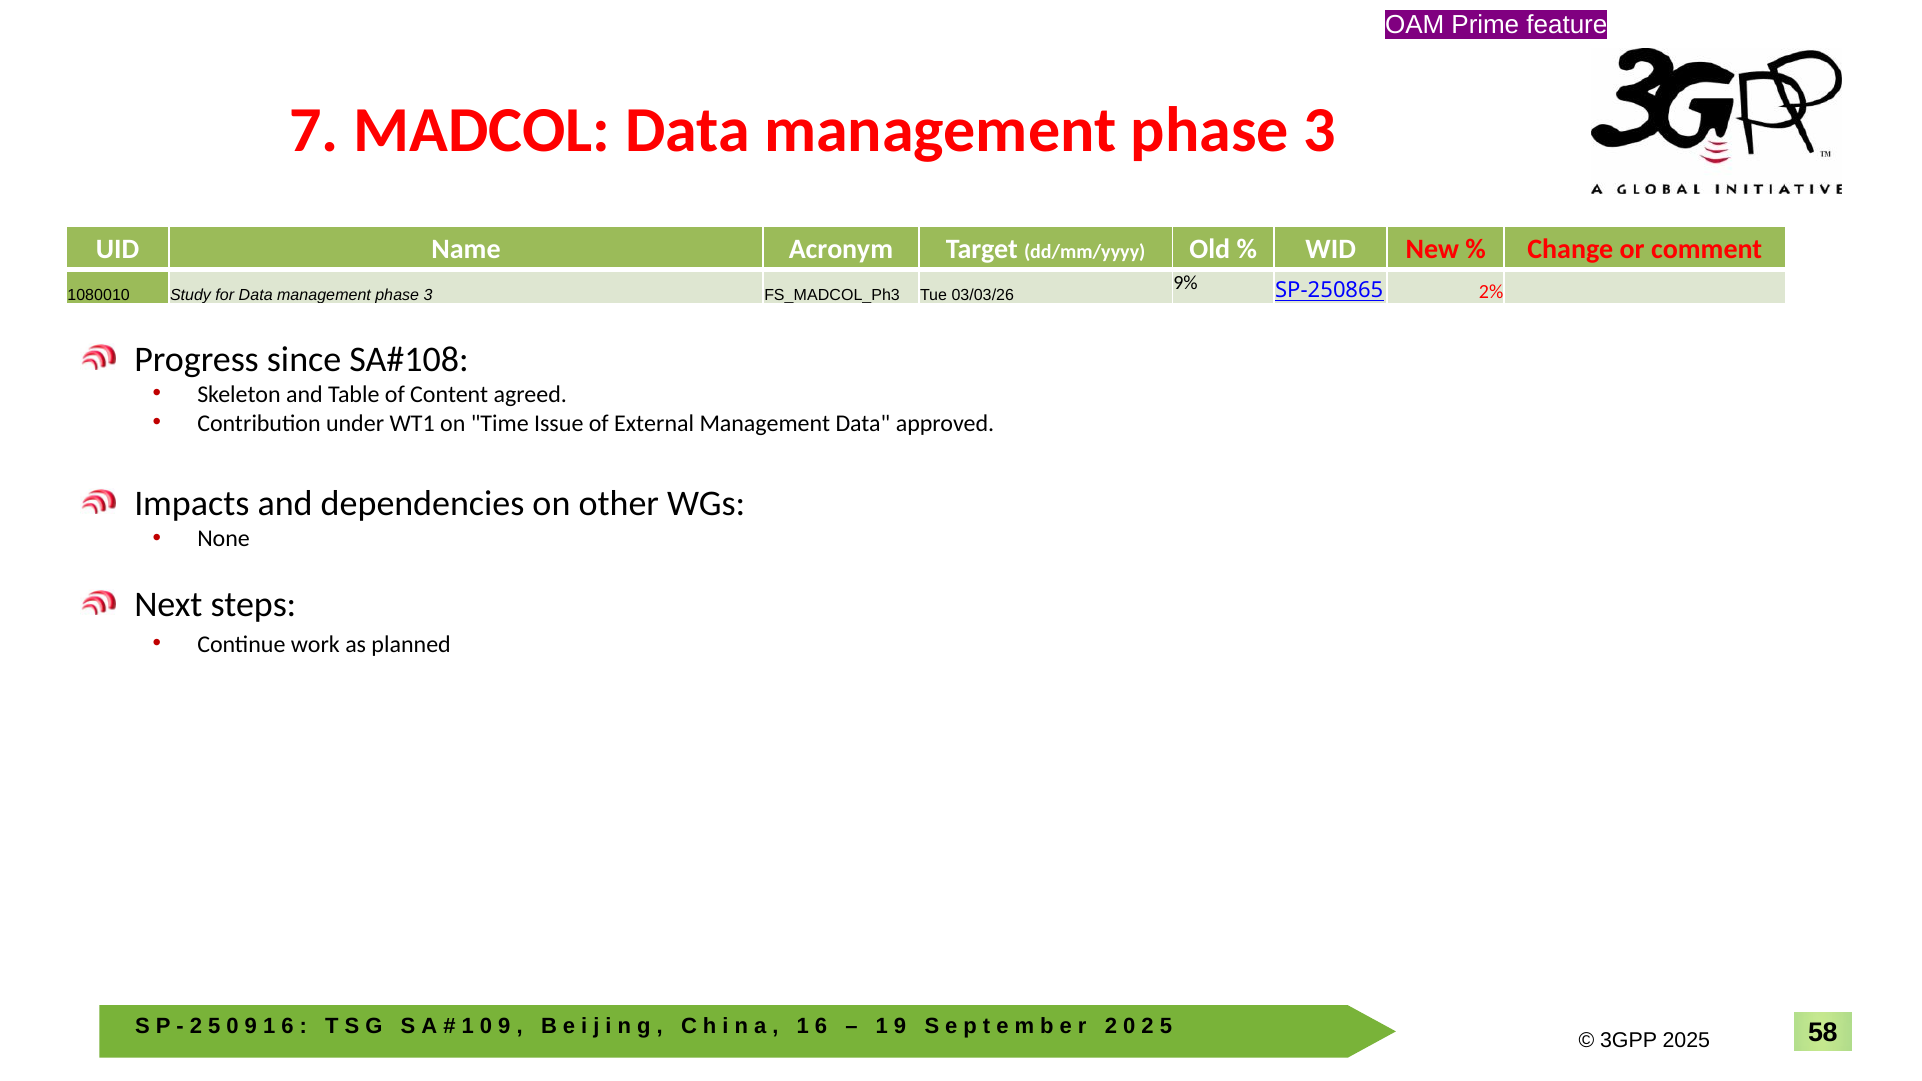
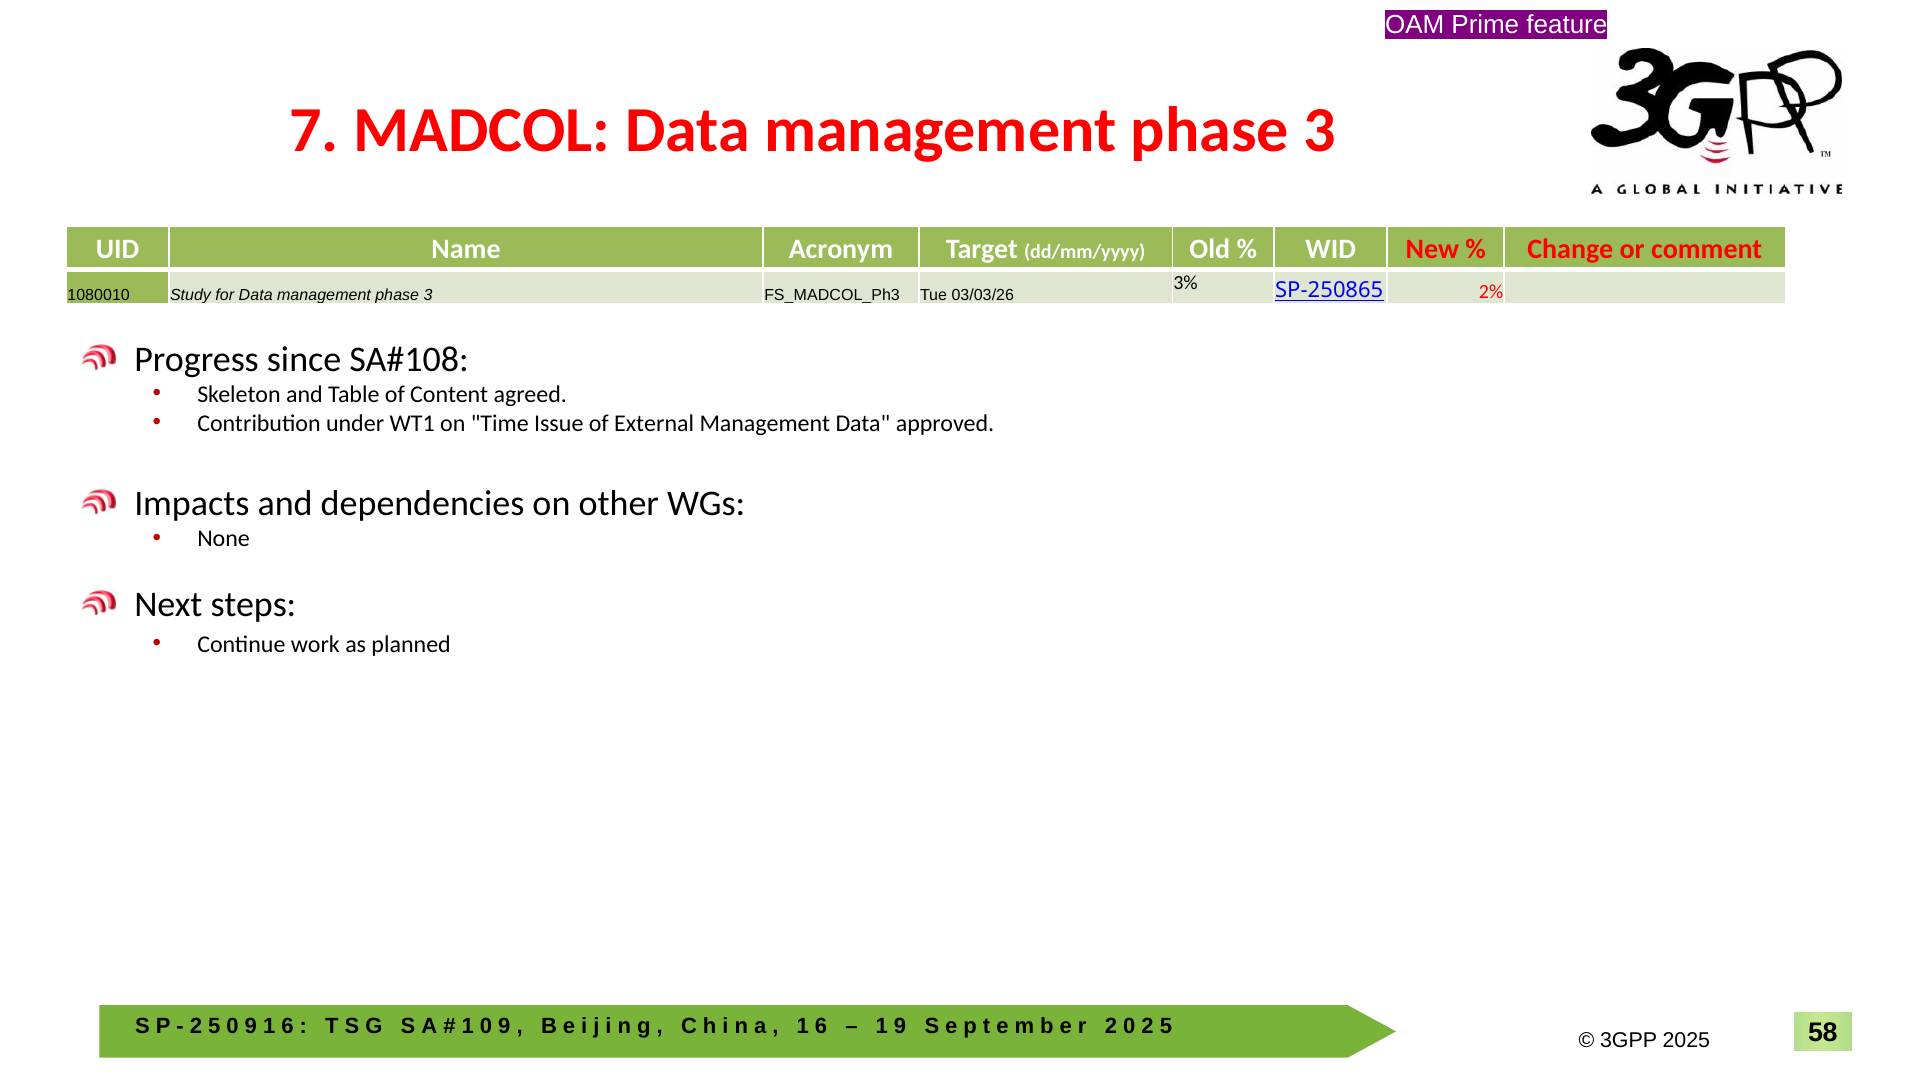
9%: 9% -> 3% (1185, 283)
